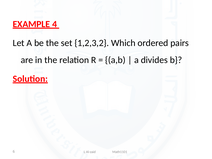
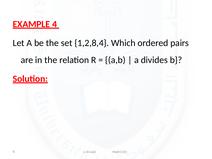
1,2,3,2: 1,2,3,2 -> 1,2,8,4 (92, 43)
